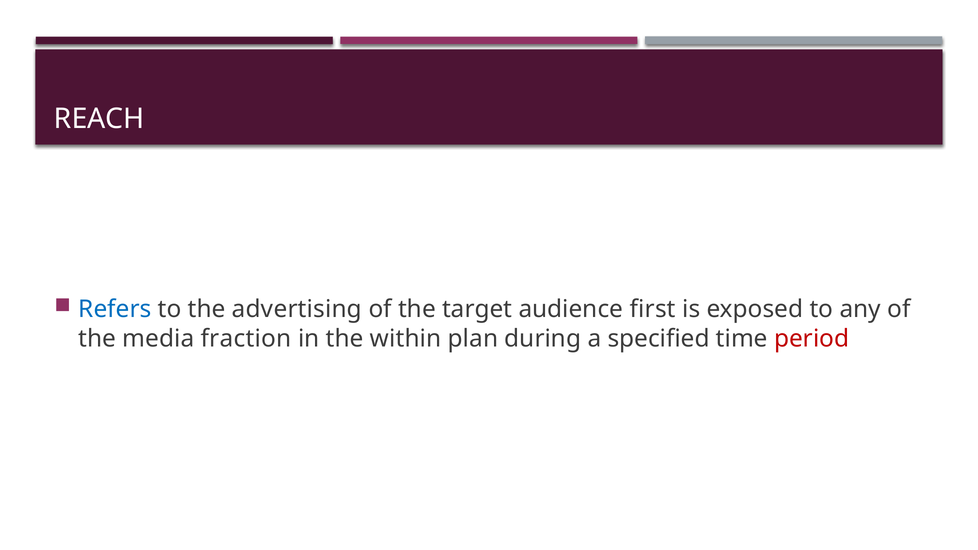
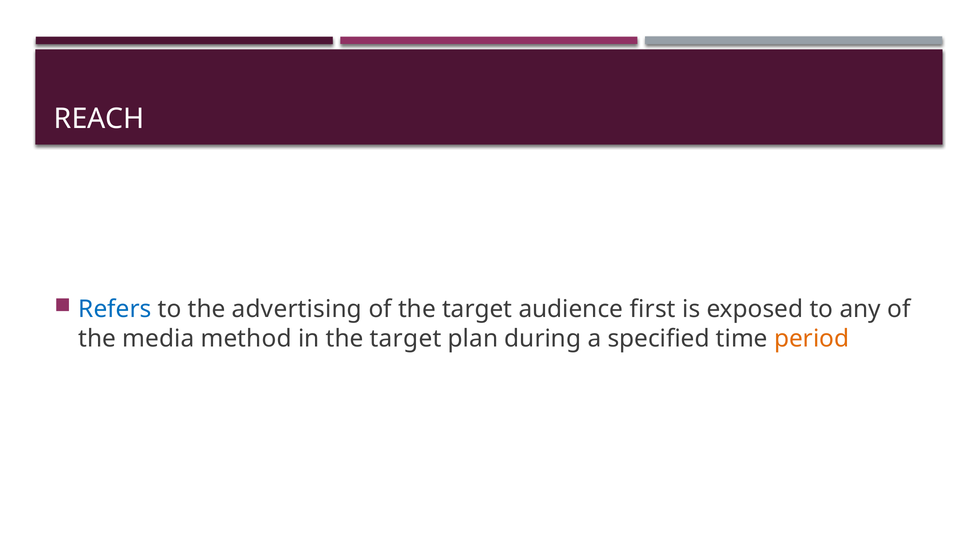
fraction: fraction -> method (246, 339)
in the within: within -> target (406, 339)
period colour: red -> orange (812, 339)
